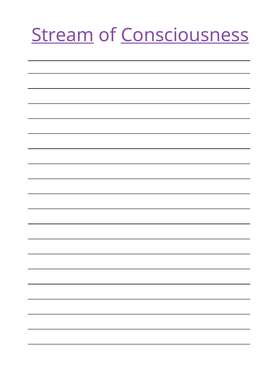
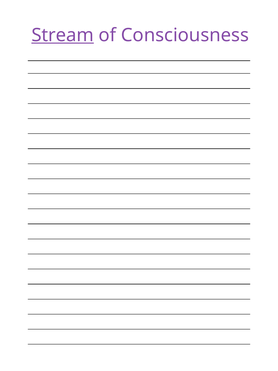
Consciousness underline: present -> none (185, 35)
